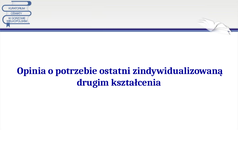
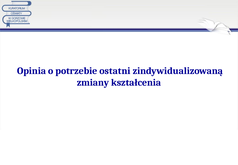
drugim: drugim -> zmiany (93, 82)
